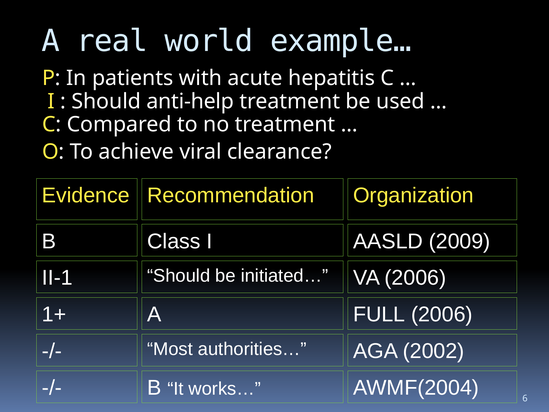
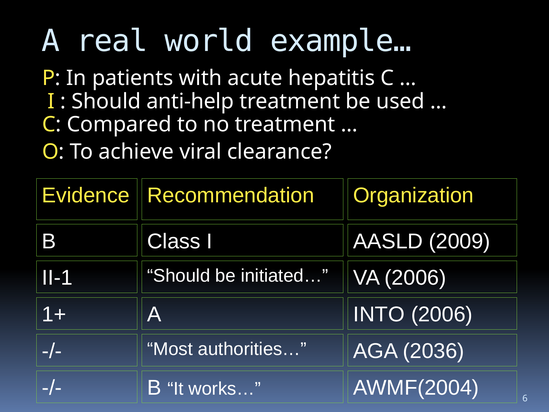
FULL: FULL -> INTO (379, 314)
2002: 2002 -> 2036 (434, 351)
